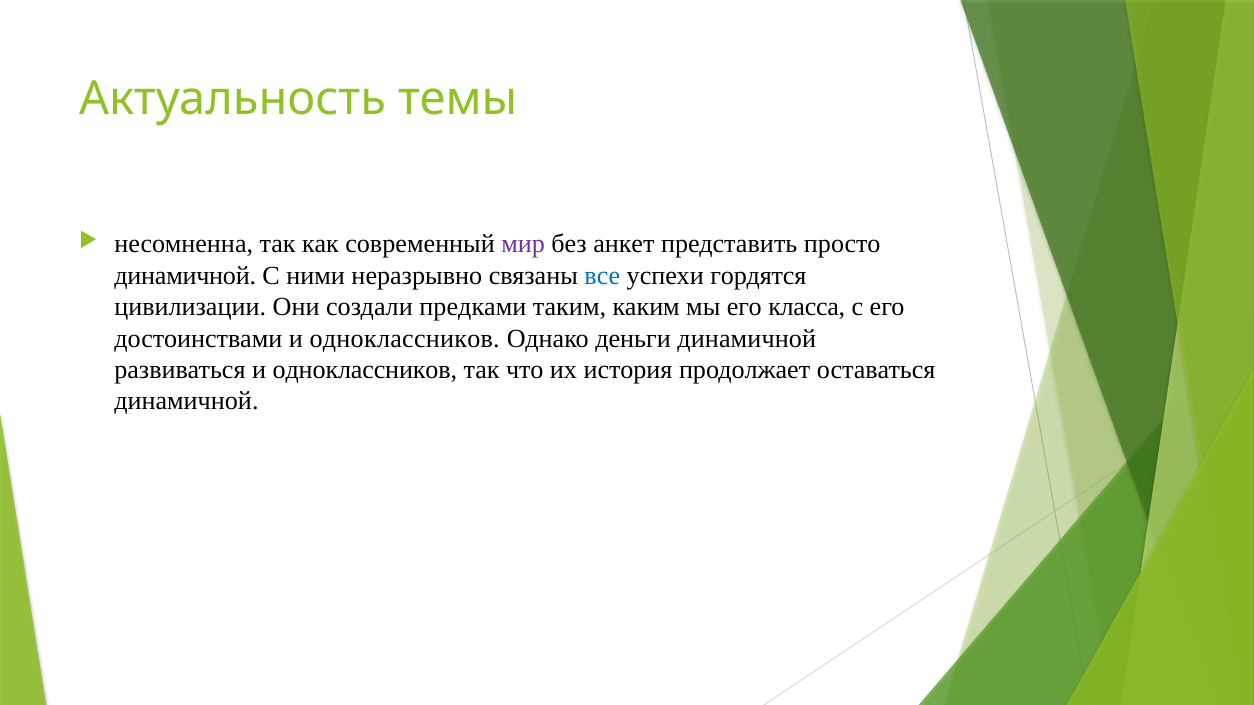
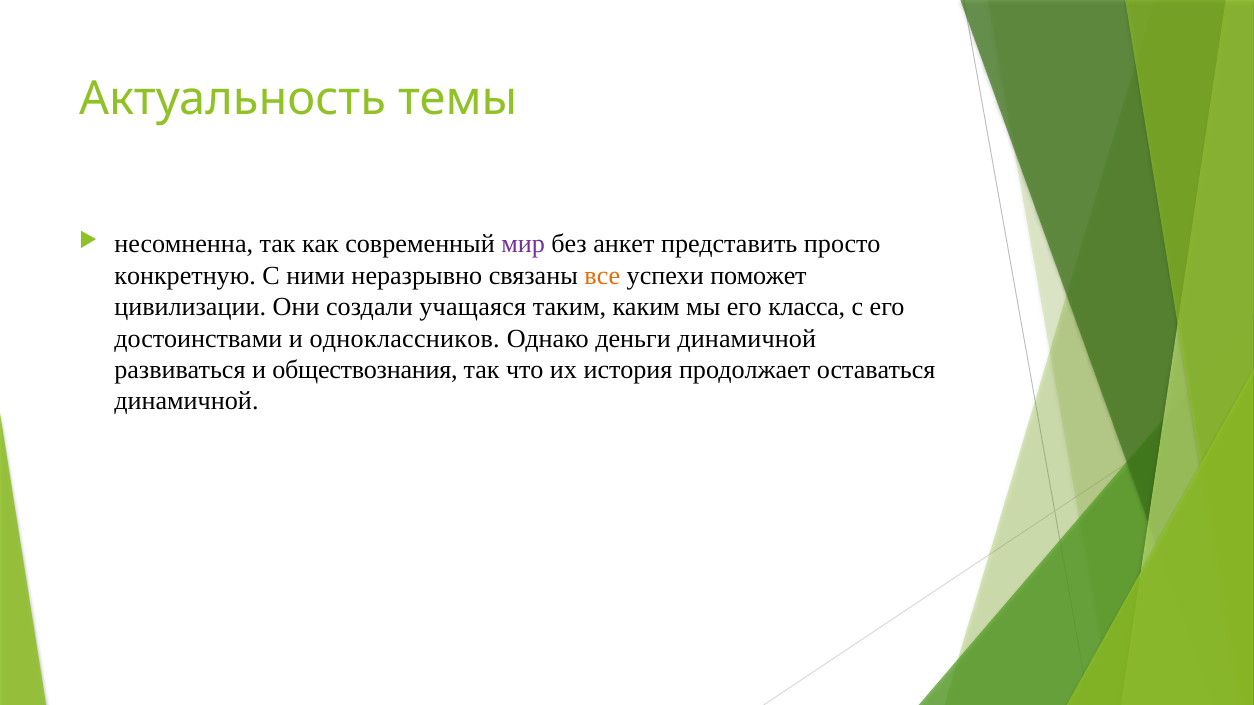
динамичной: динамичной -> конкретную (185, 276)
все colour: blue -> orange (602, 276)
гордятся: гордятся -> поможет (758, 276)
предками: предками -> учащаяся (473, 307)
развиваться и одноклассников: одноклассников -> обществознания (365, 370)
